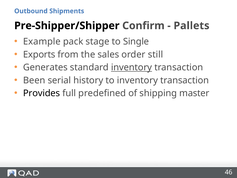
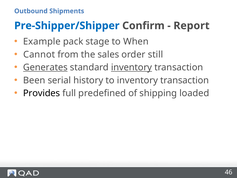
Pre-Shipper/Shipper colour: black -> blue (67, 26)
Pallets: Pallets -> Report (192, 26)
Single: Single -> When (136, 41)
Exports: Exports -> Cannot (39, 54)
Generates underline: none -> present (45, 67)
master: master -> loaded (194, 93)
